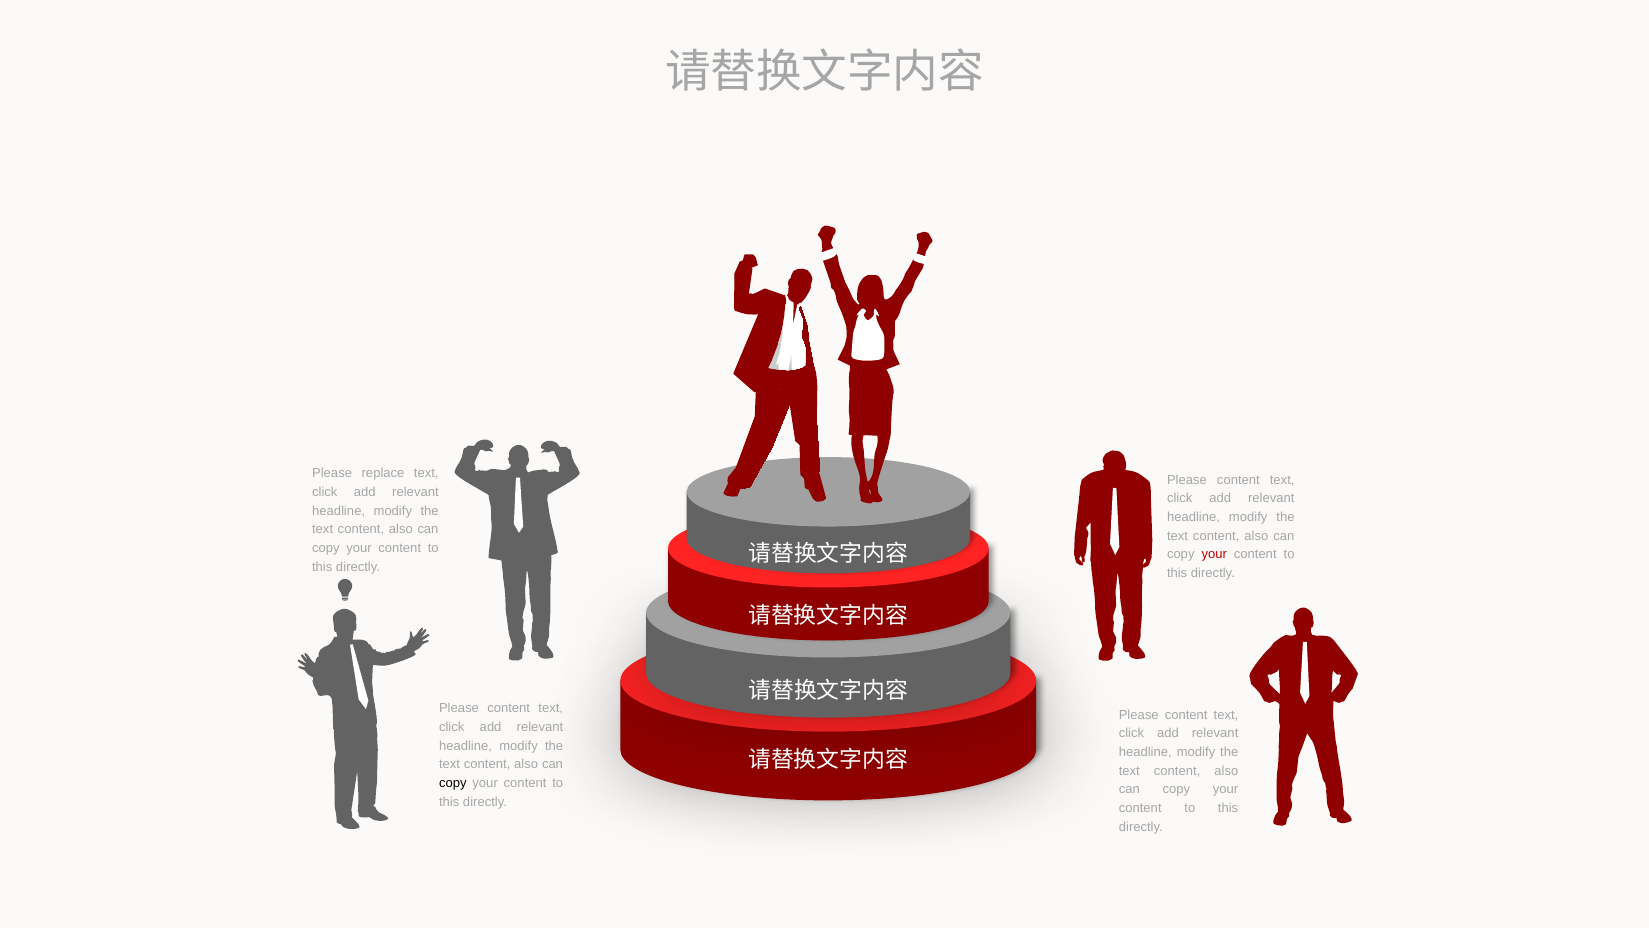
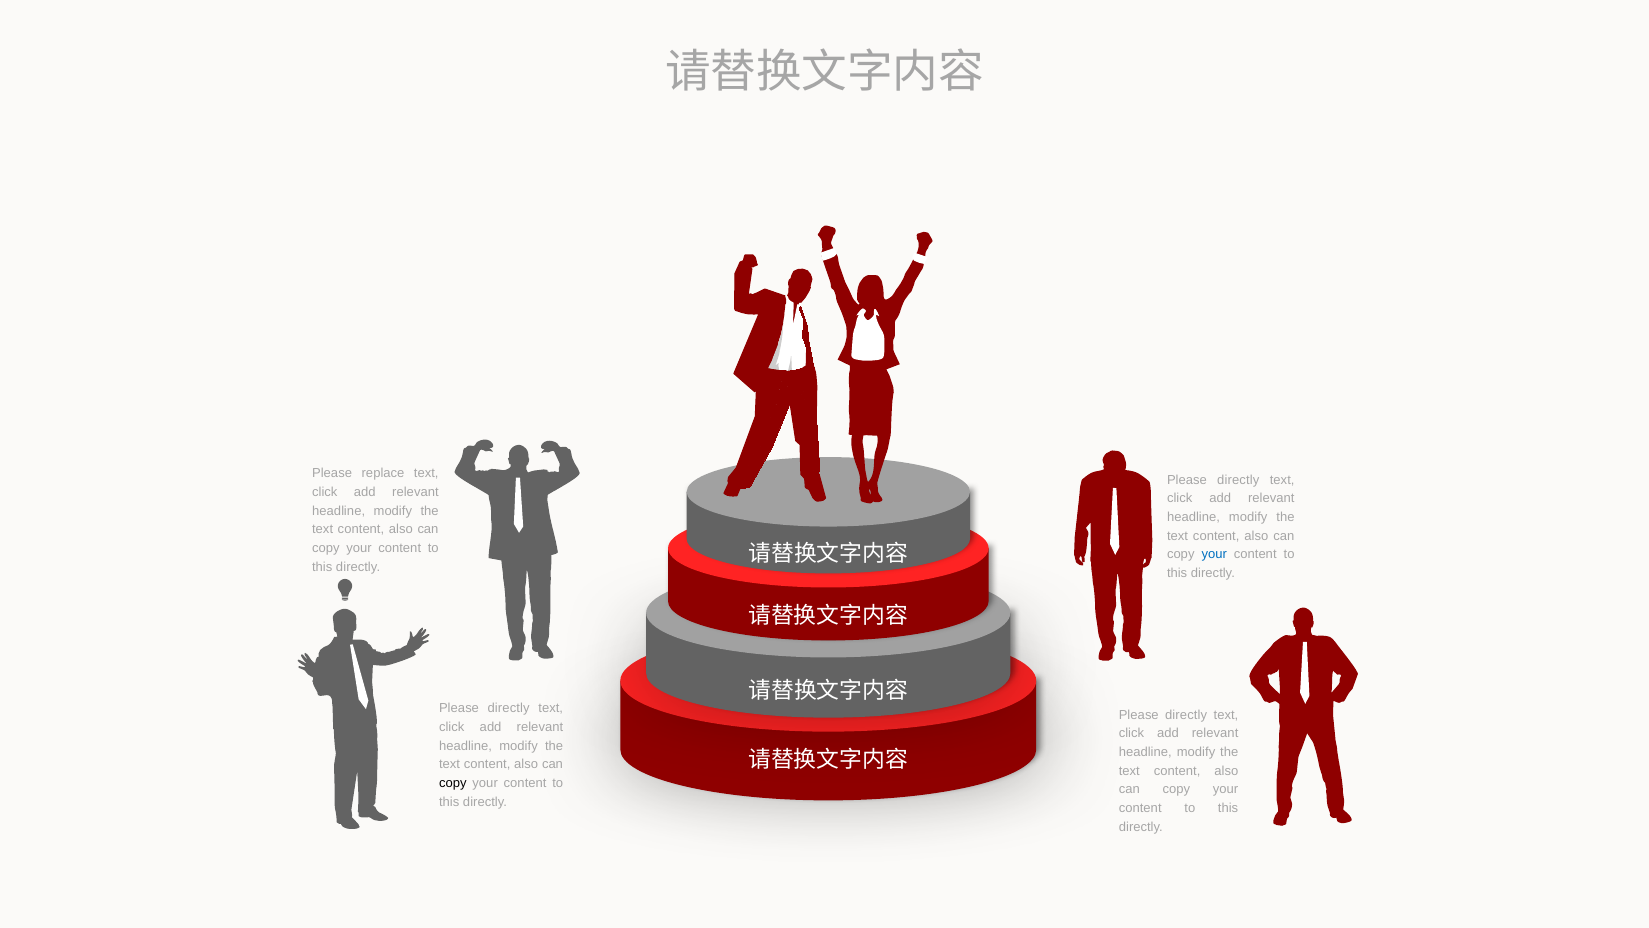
content: content -> directly (1238, 480)
your colour: red -> blue (1214, 554)
content: content -> directly (509, 708)
content: content -> directly (1186, 714)
